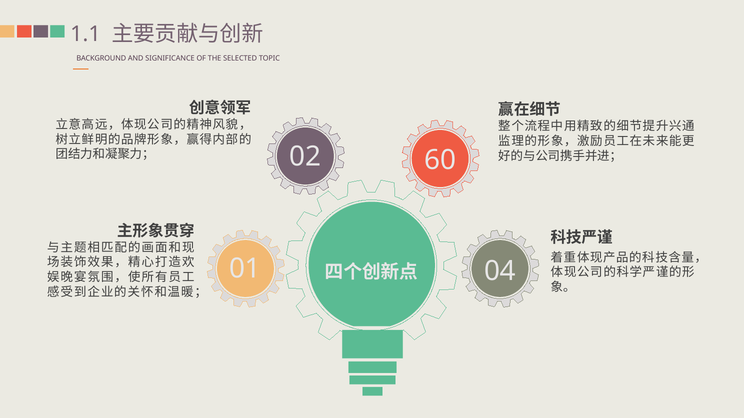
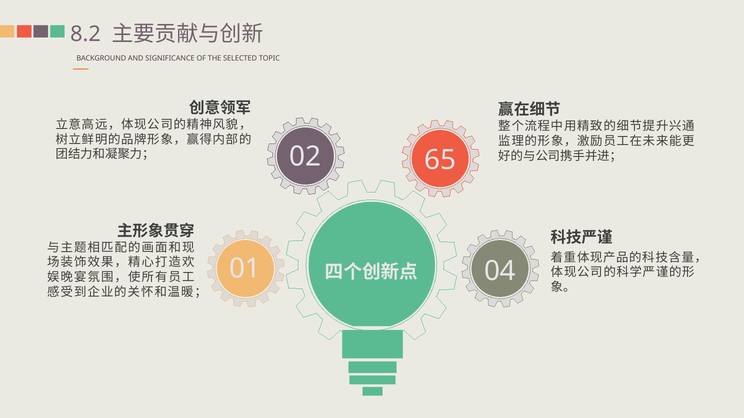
1.1: 1.1 -> 8.2 (86, 34)
60: 60 -> 65 (440, 160)
